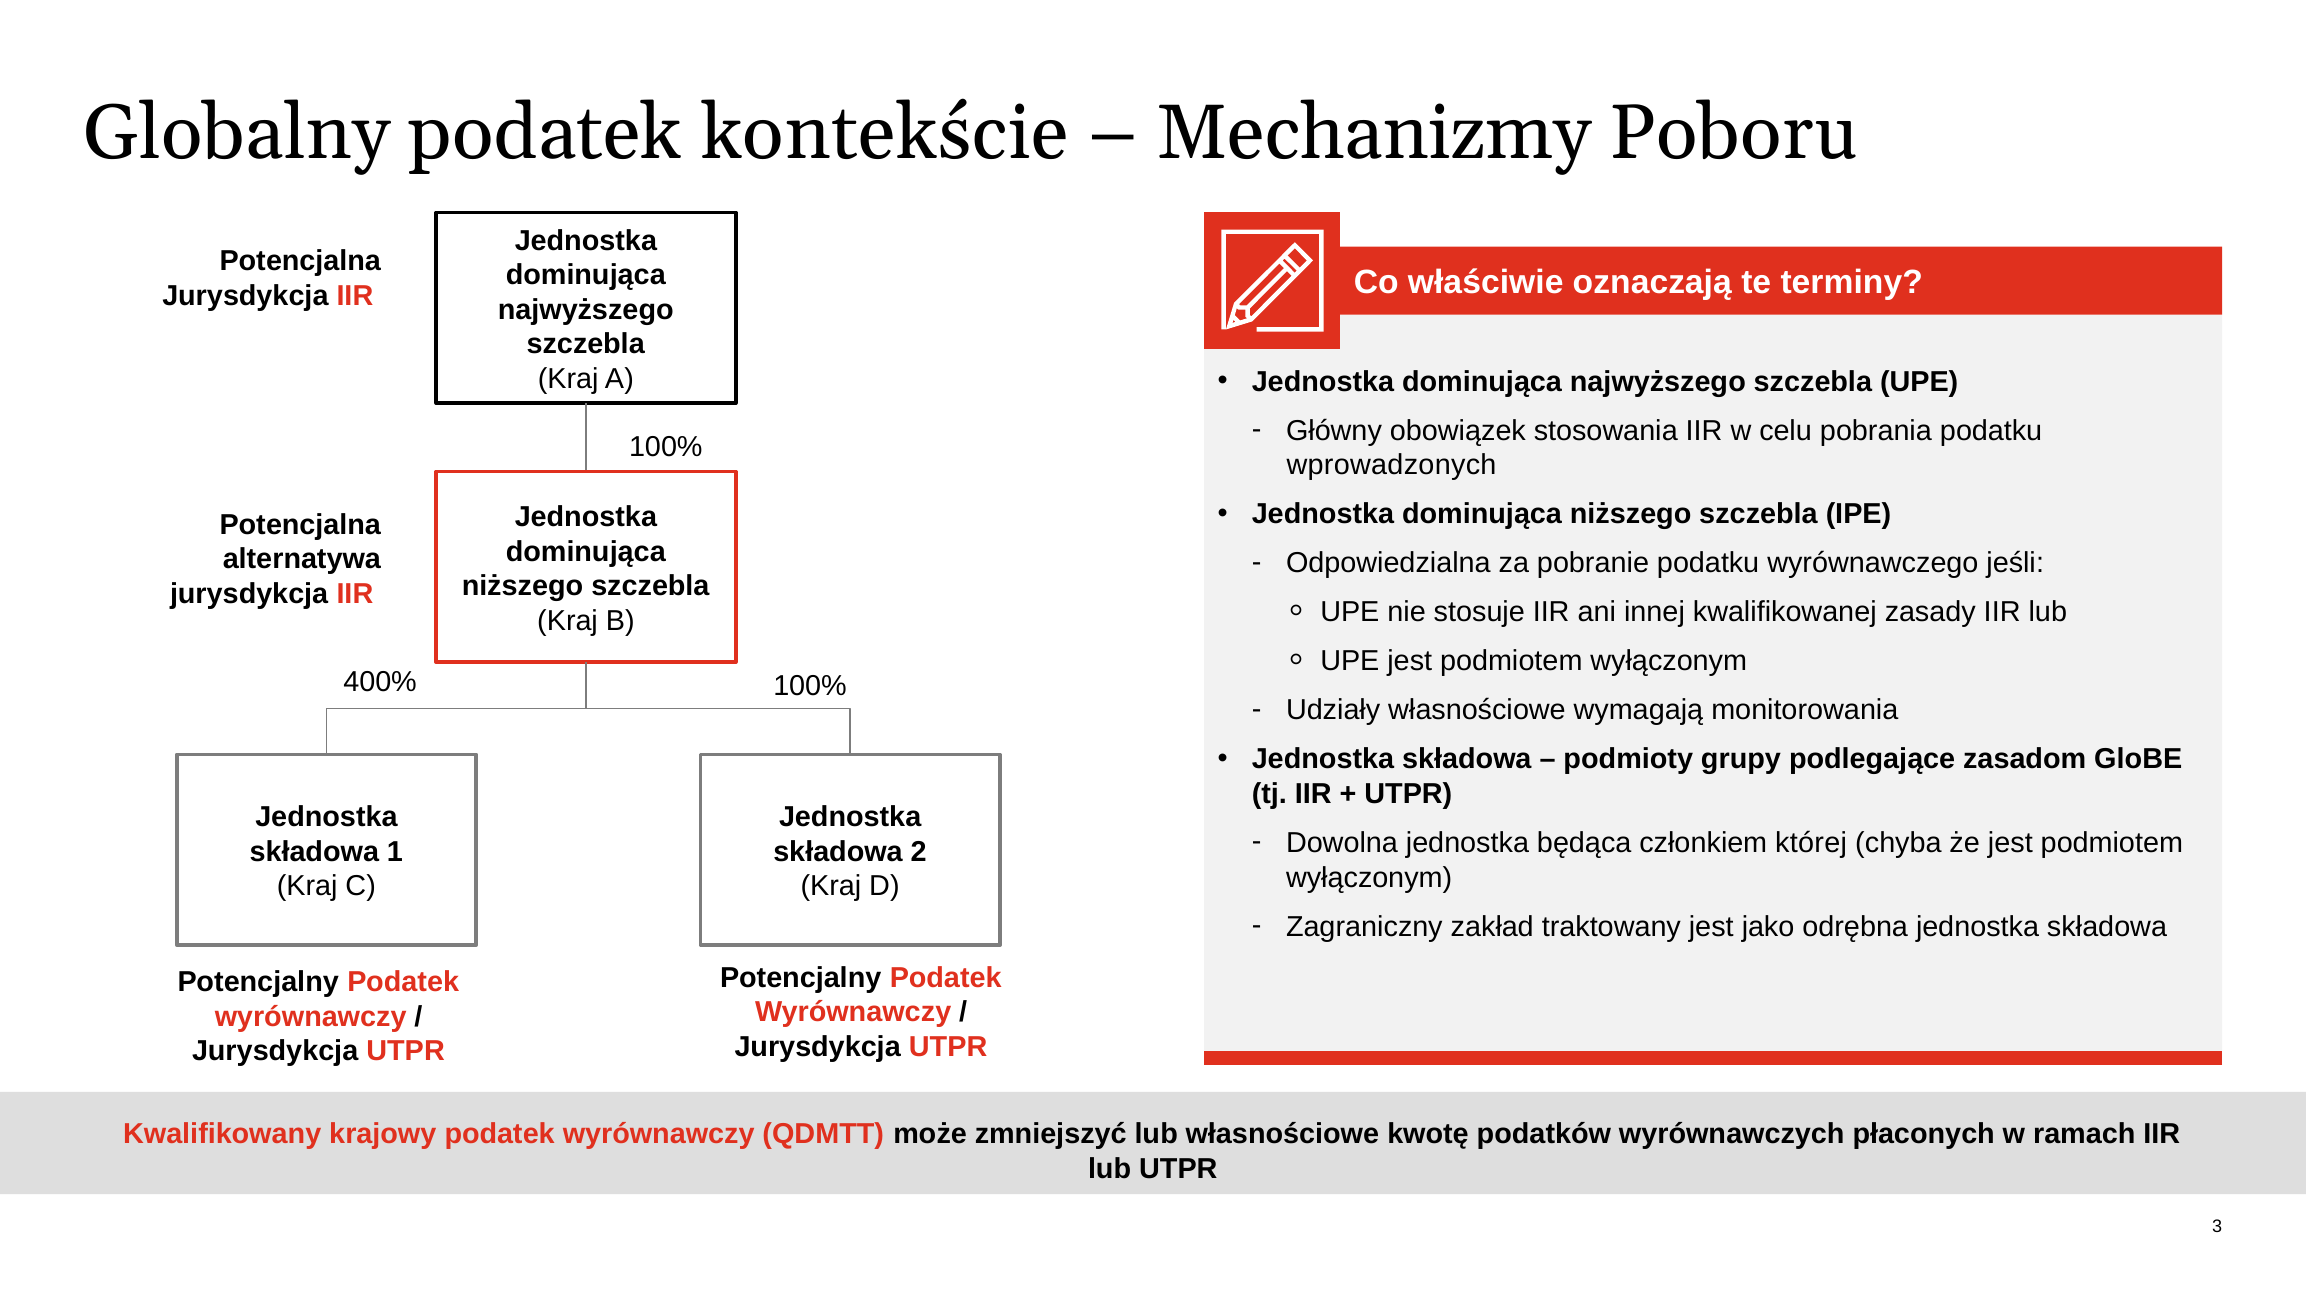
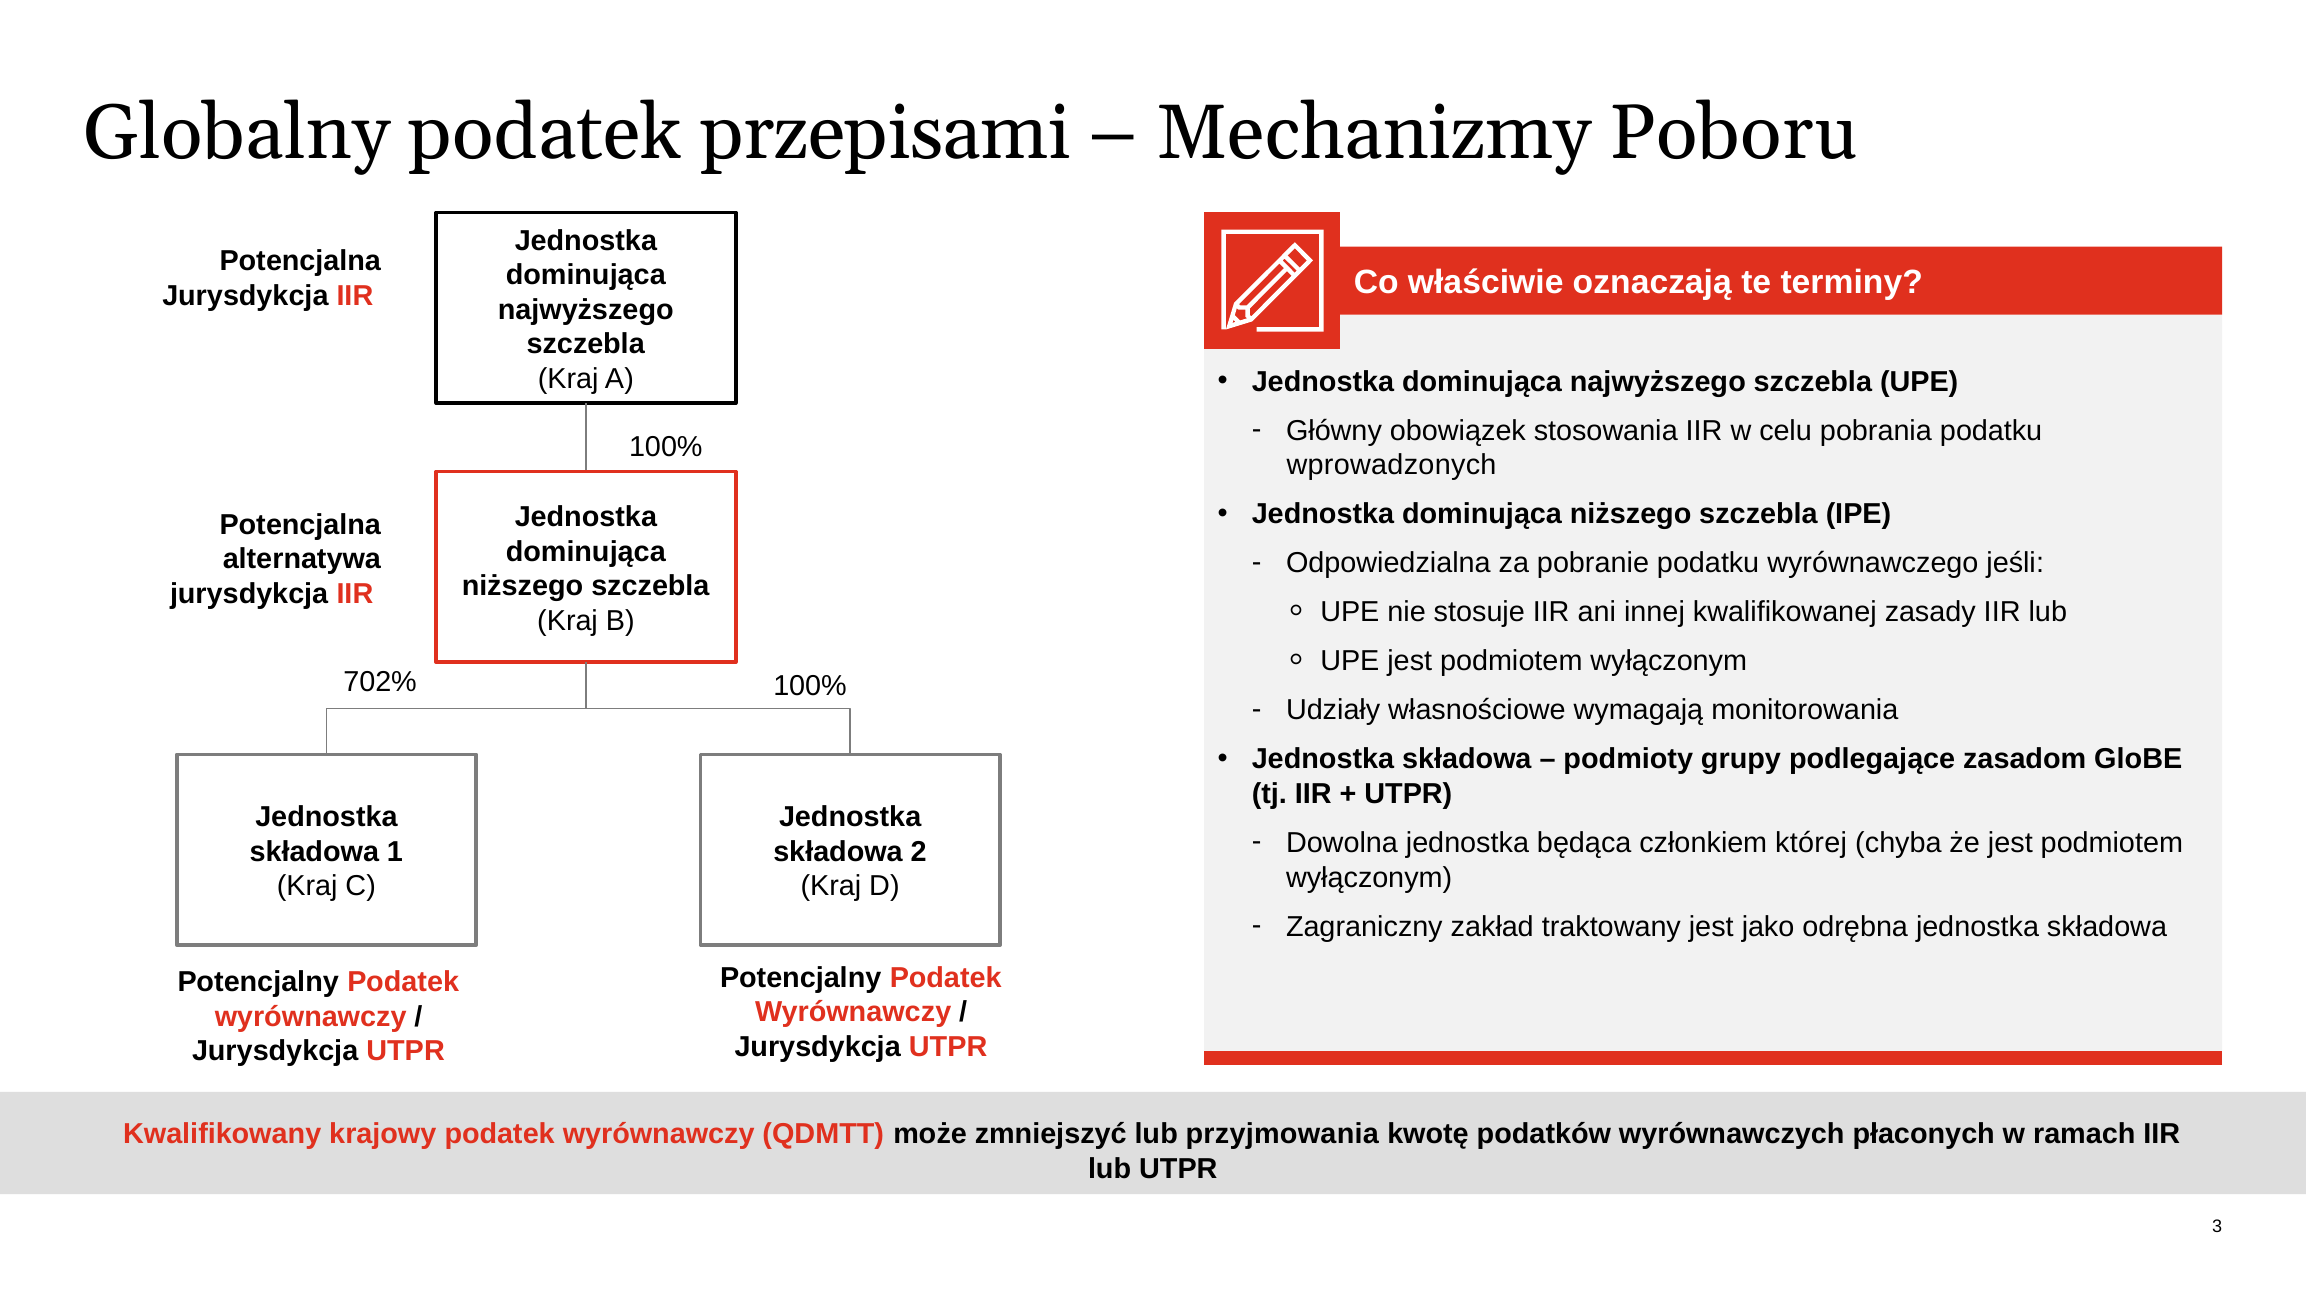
kontekście: kontekście -> przepisami (885, 133)
400%: 400% -> 702% (380, 682)
lub własnościowe: własnościowe -> przyjmowania (1282, 1134)
